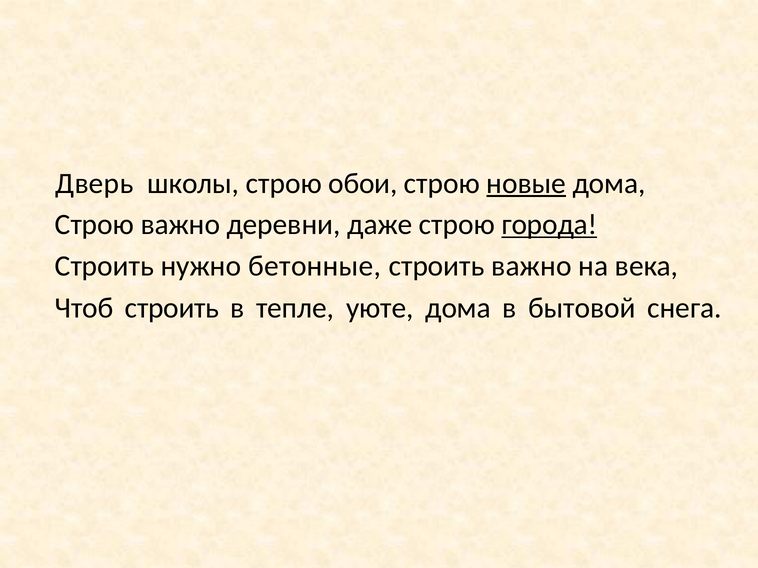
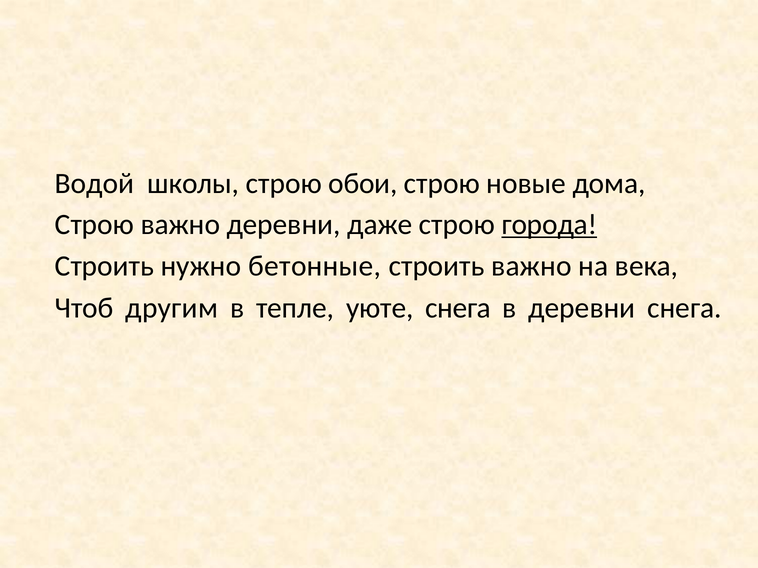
Дверь: Дверь -> Водой (95, 183)
новые underline: present -> none (526, 183)
Чтоб строить: строить -> другим (172, 308)
уюте дома: дома -> снега (458, 308)
в бытовой: бытовой -> деревни (582, 308)
